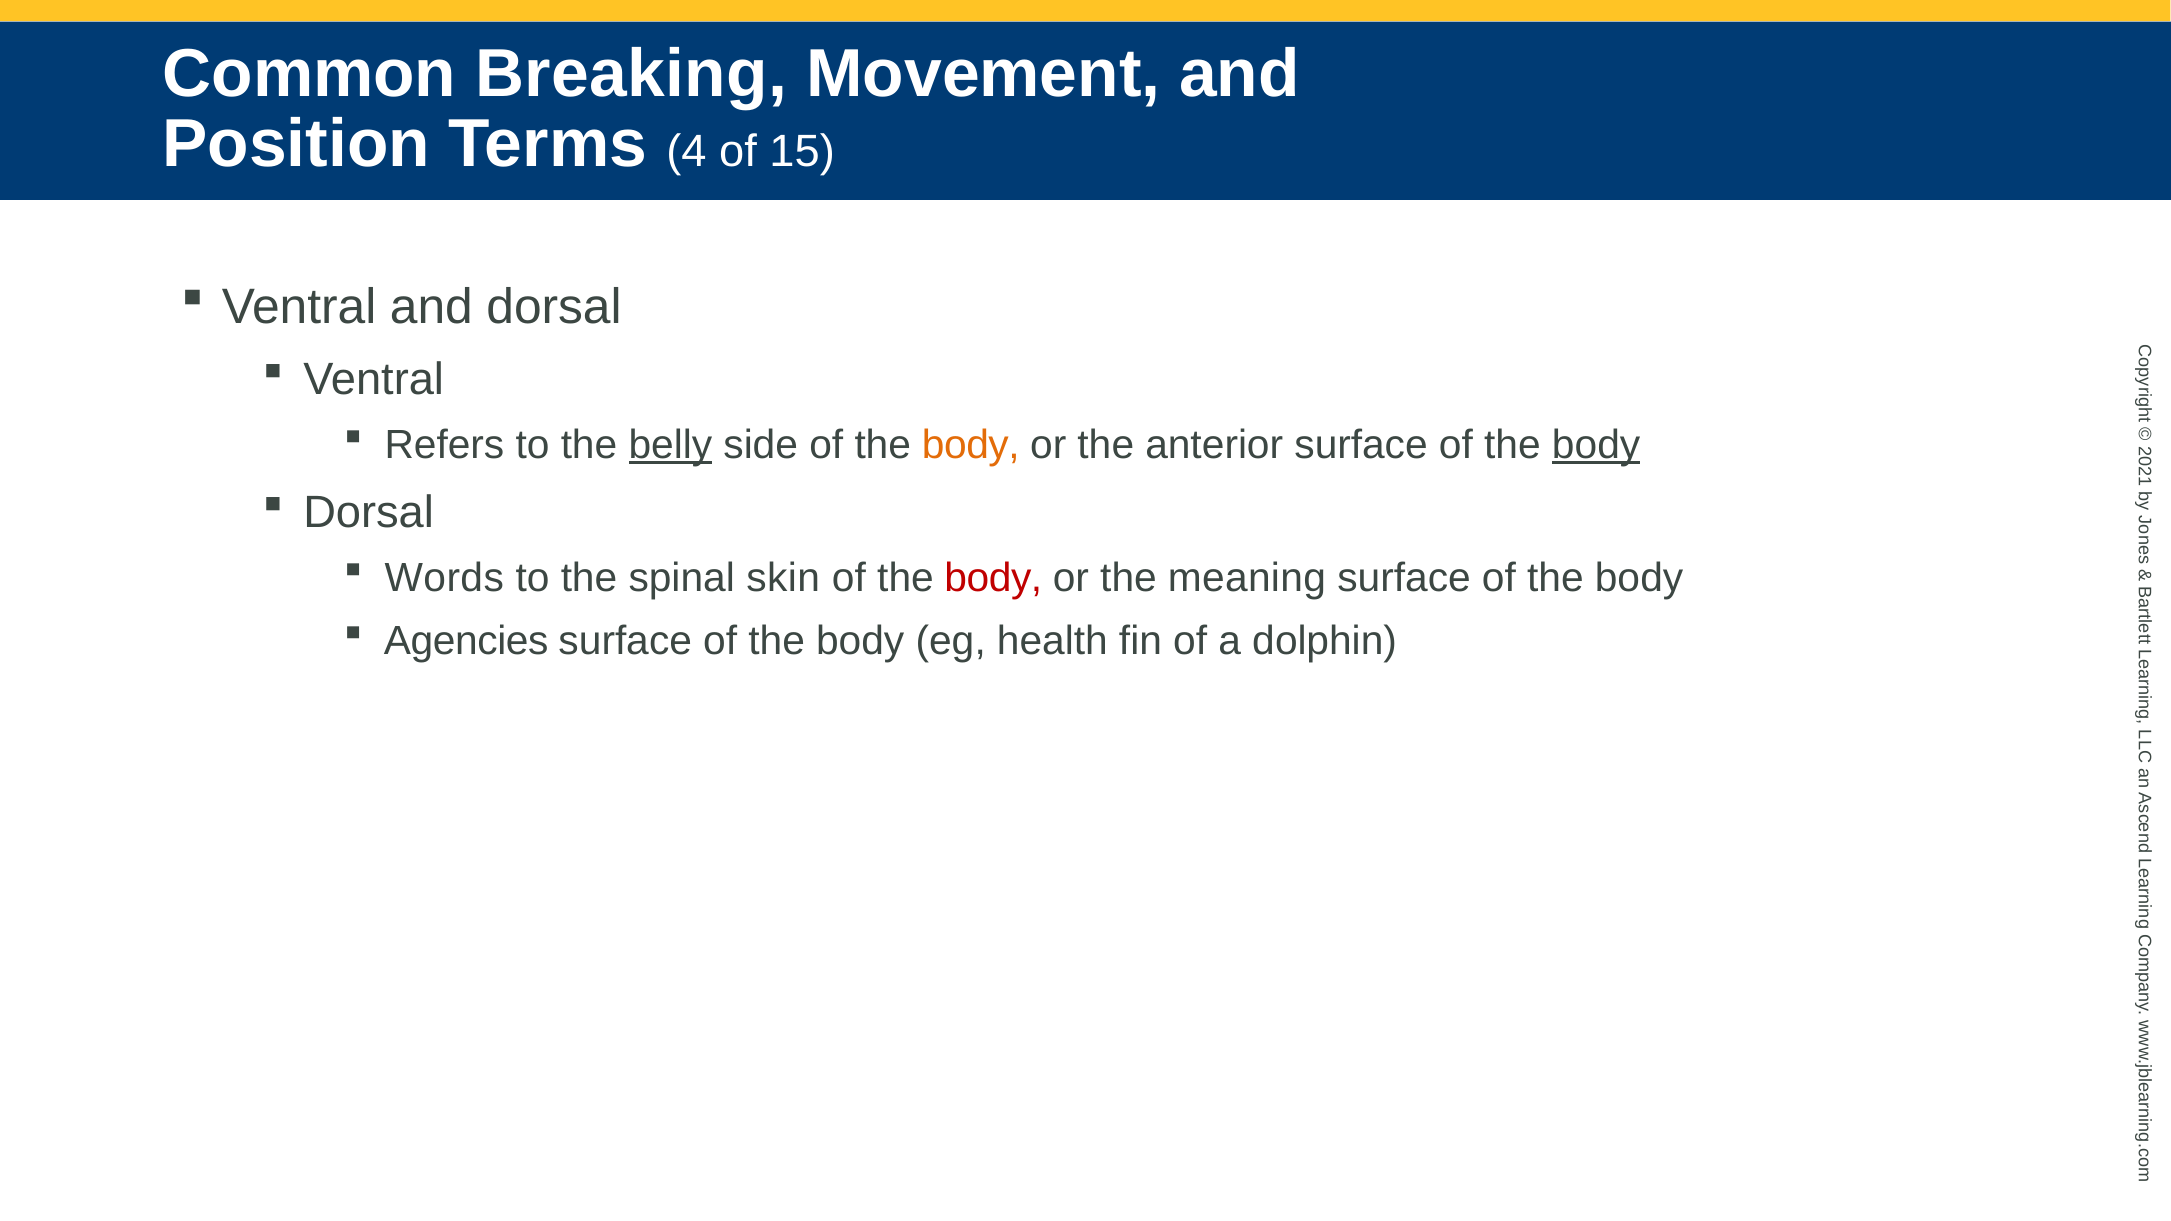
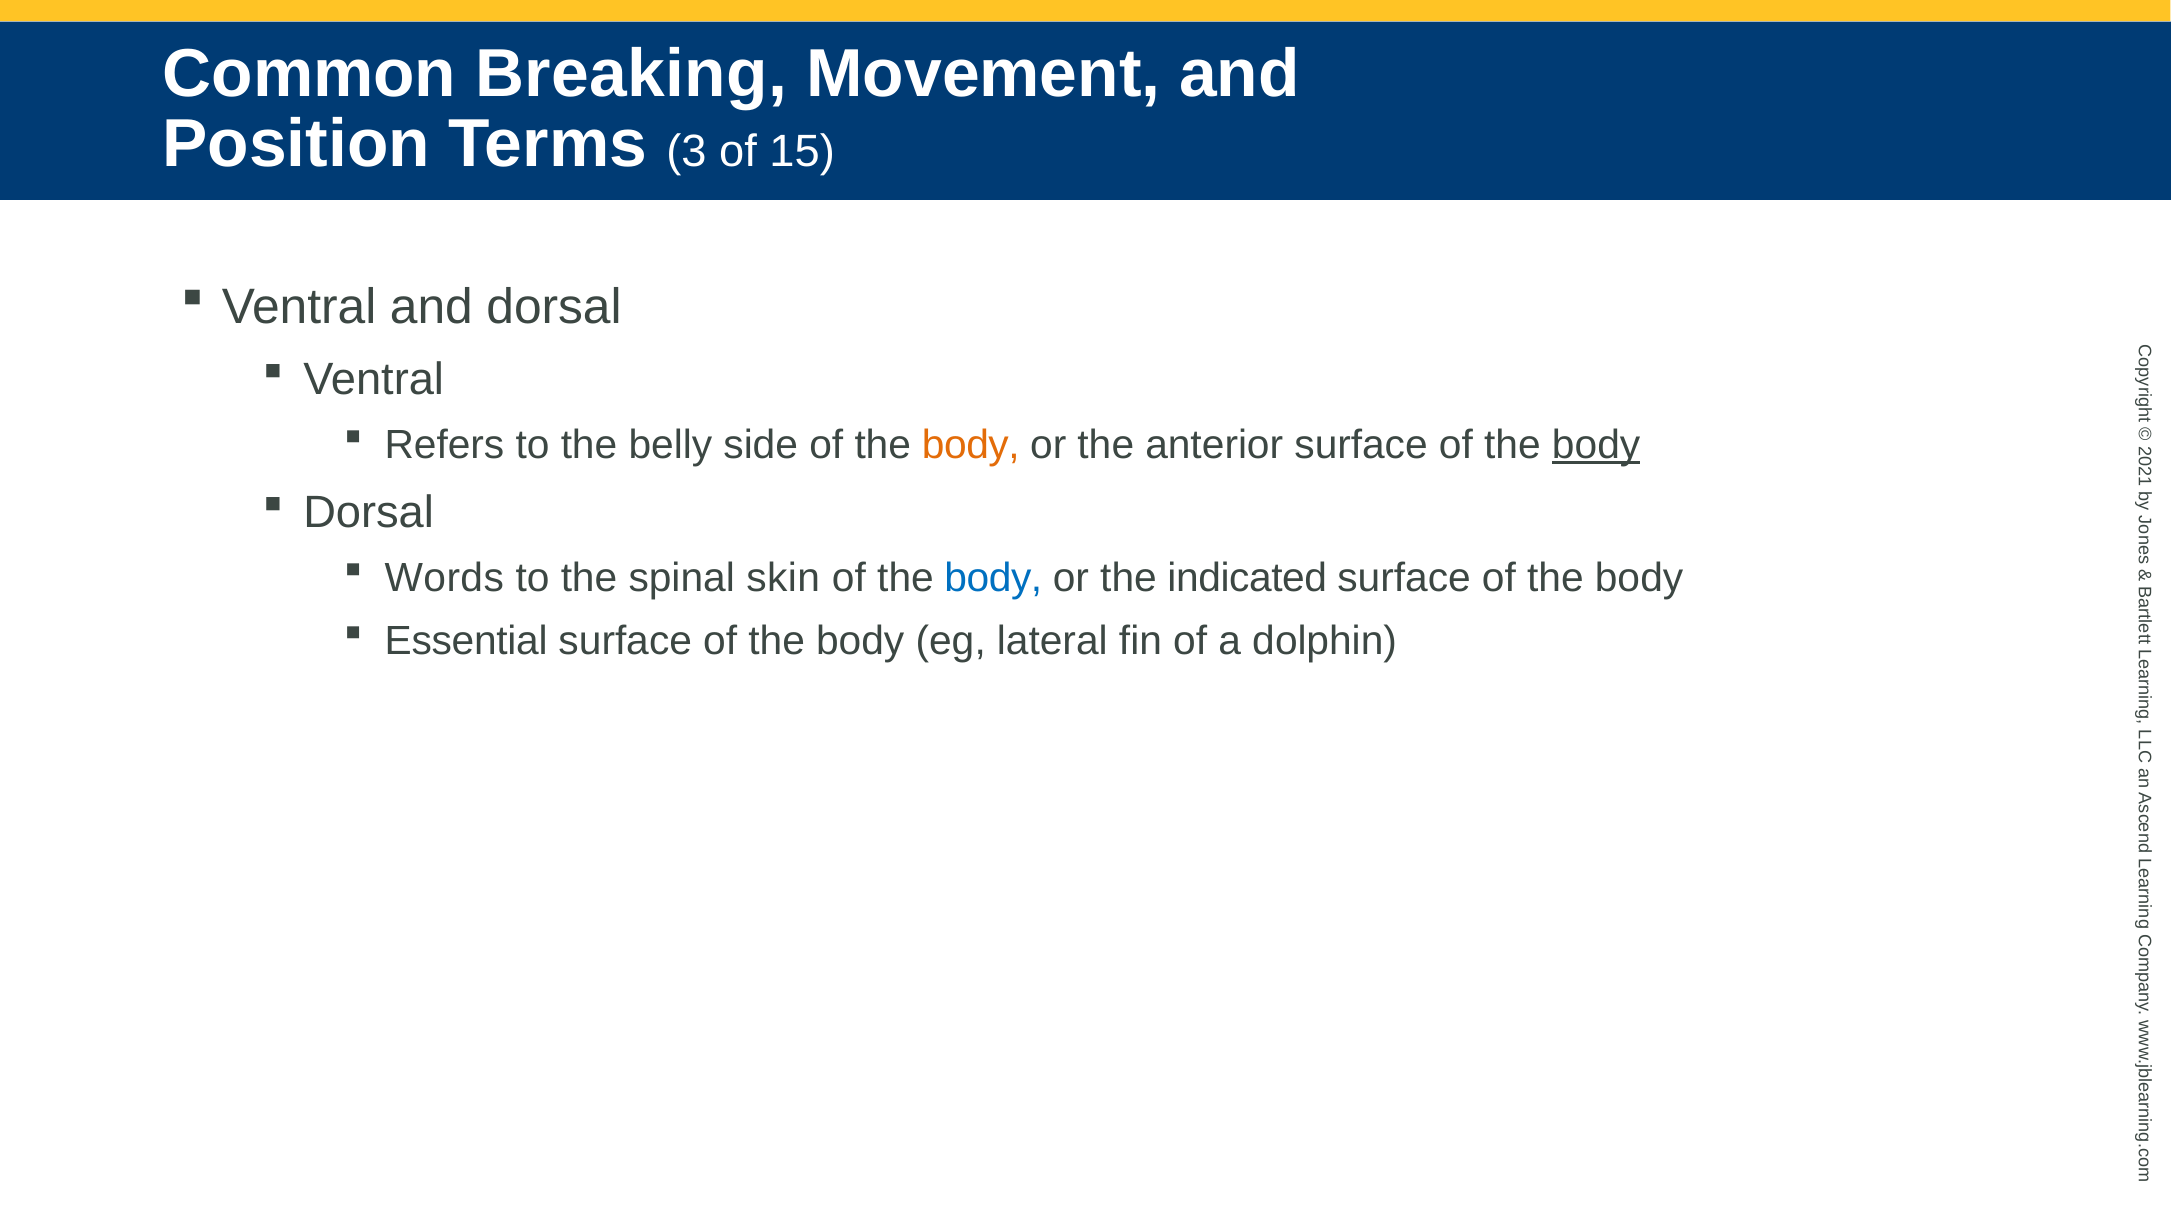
4: 4 -> 3 (687, 151)
belly underline: present -> none (670, 445)
body colour: red -> blue (993, 578)
meaning: meaning -> indicated (1247, 578)
Agencies: Agencies -> Essential (466, 641)
health: health -> lateral (1052, 641)
